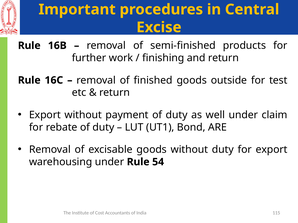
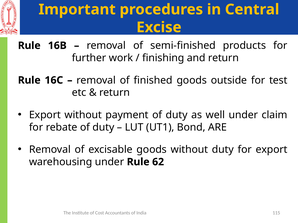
54: 54 -> 62 (158, 162)
